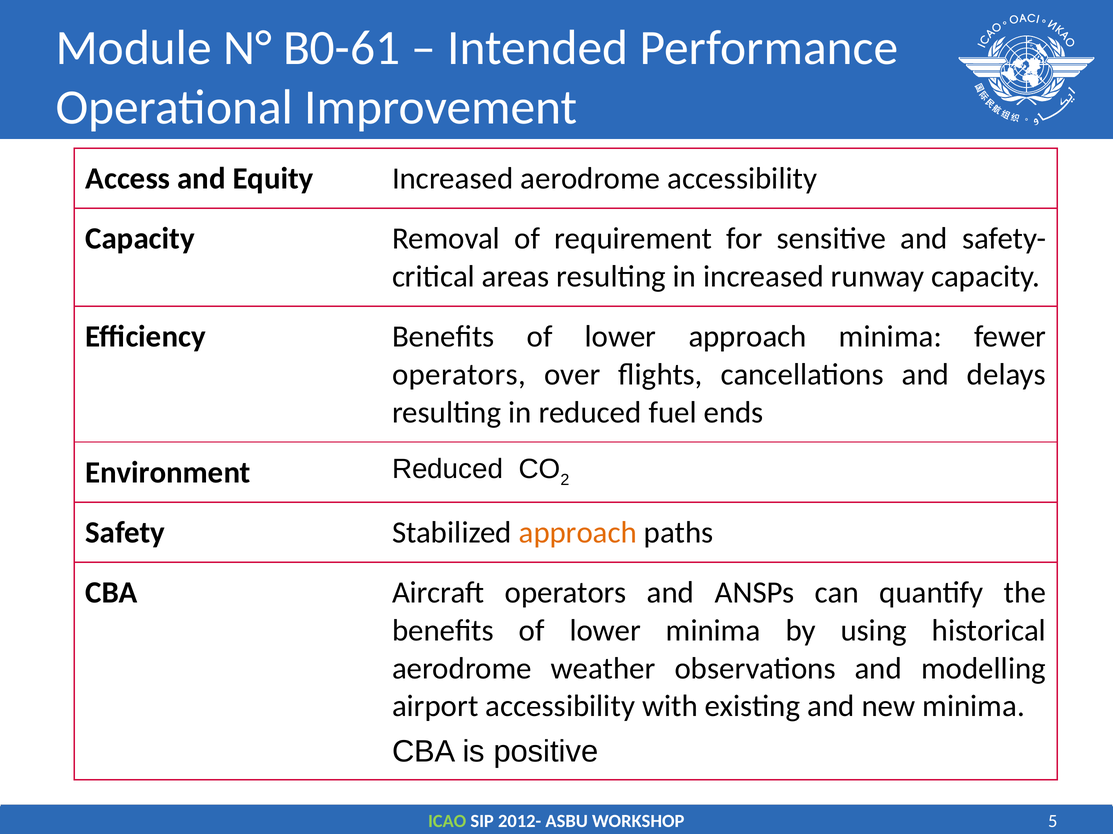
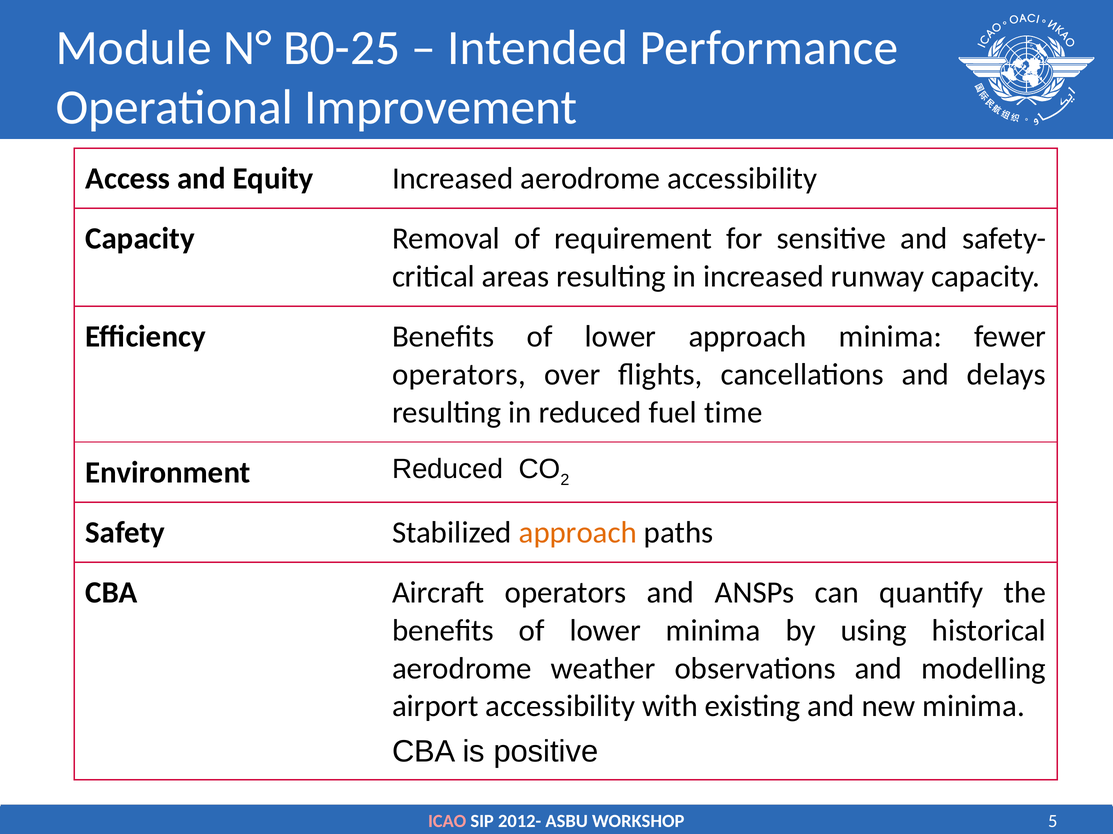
B0-61: B0-61 -> B0-25 (342, 48)
ends: ends -> time (734, 413)
ICAO colour: light green -> pink (447, 822)
